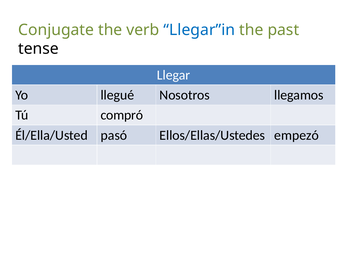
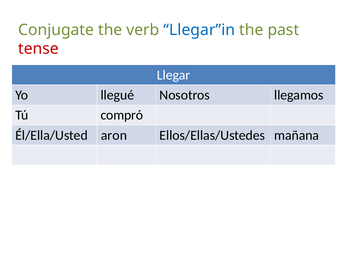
tense colour: black -> red (38, 49)
pasó: pasó -> aron (114, 135)
empezó: empezó -> mañana (297, 135)
